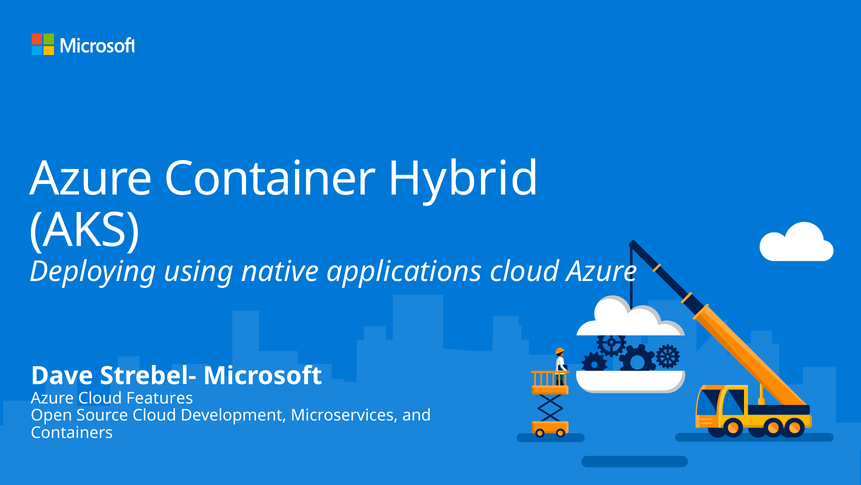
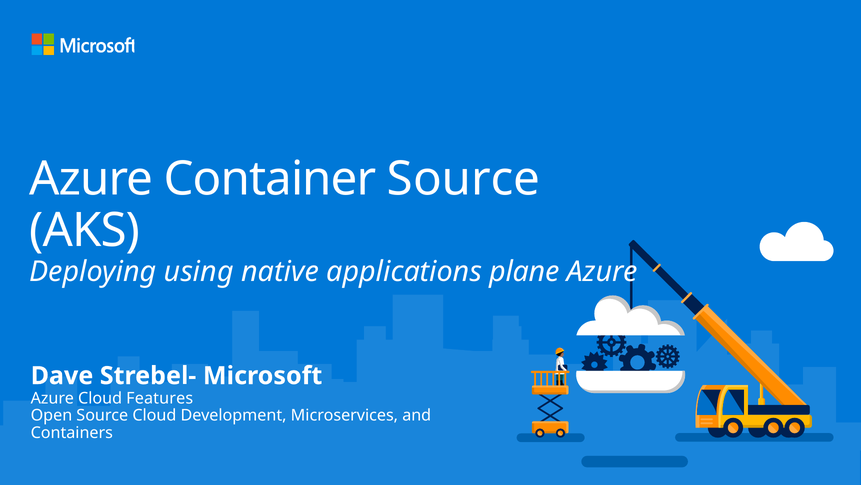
Container Hybrid: Hybrid -> Source (464, 179)
applications cloud: cloud -> plane (525, 272)
